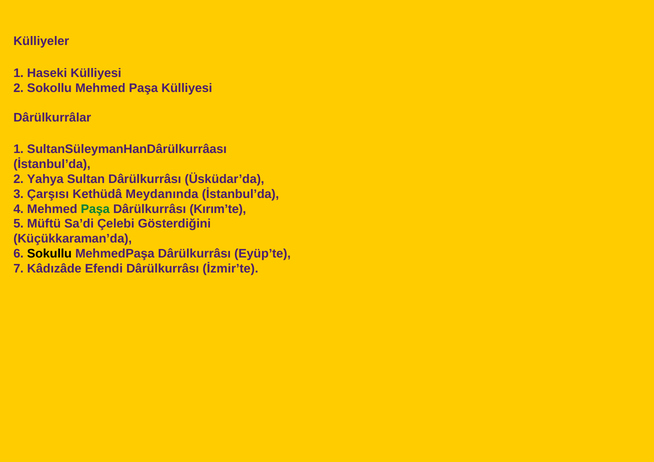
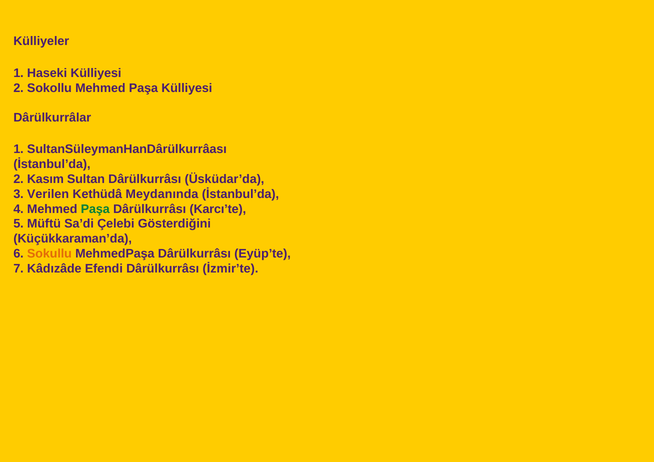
Yahya: Yahya -> Kasım (45, 179)
Çarşısı: Çarşısı -> Verilen (48, 194)
Kırım’te: Kırım’te -> Karcı’te (218, 209)
Sokullu colour: black -> orange (49, 254)
